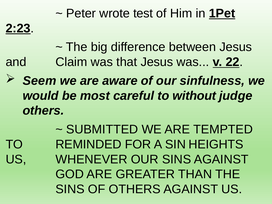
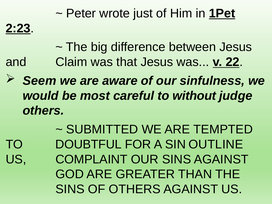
test: test -> just (143, 13)
REMINDED: REMINDED -> DOUBTFUL (88, 144)
HEIGHTS: HEIGHTS -> OUTLINE (216, 144)
WHENEVER: WHENEVER -> COMPLAINT (91, 159)
